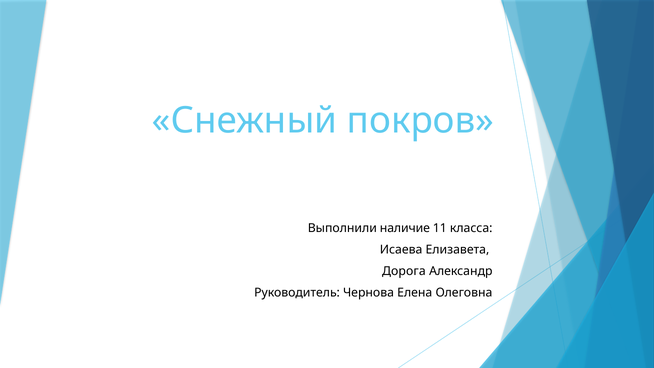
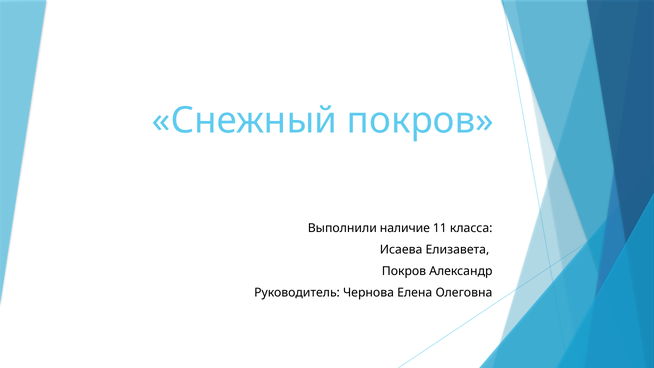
Дорога: Дорога -> Покров (404, 271)
